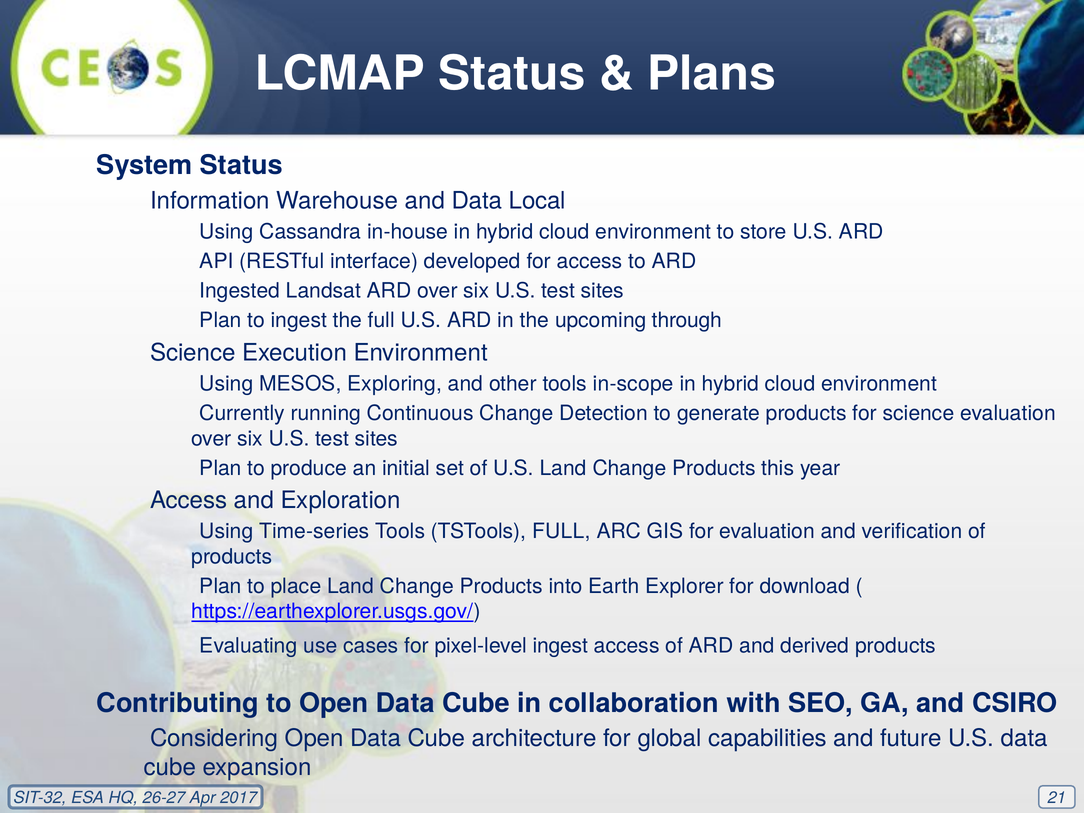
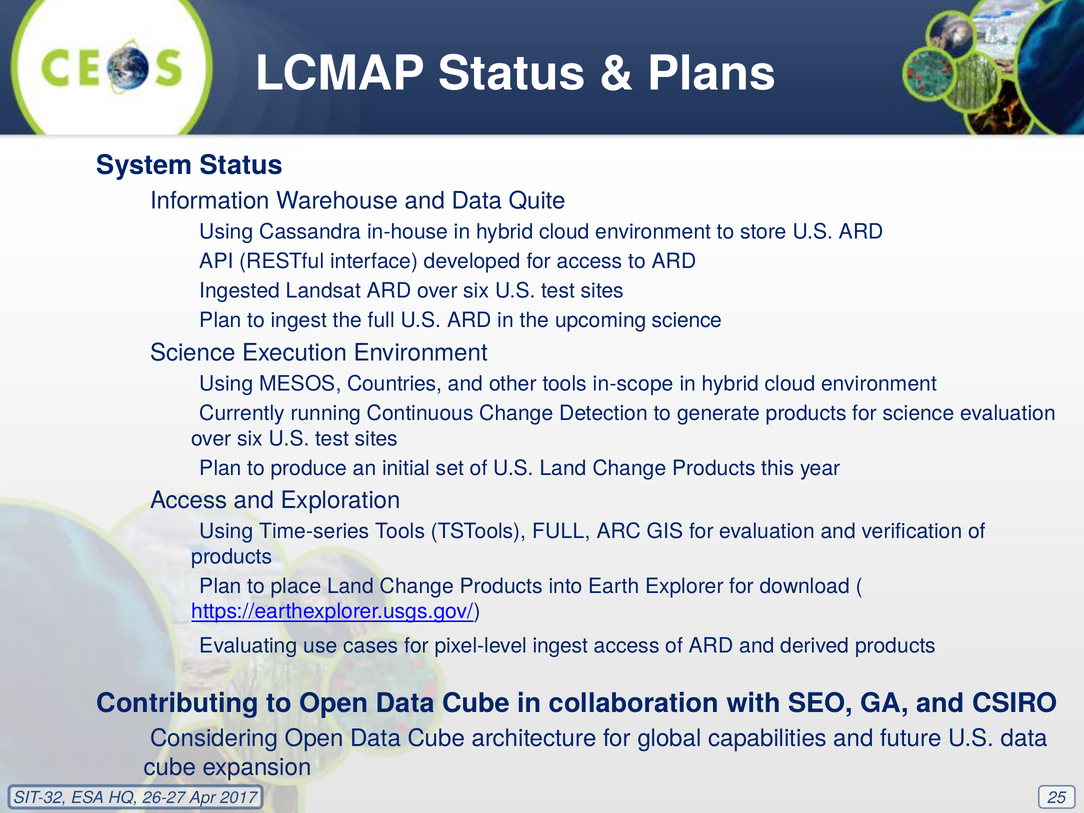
Local: Local -> Quite (537, 201)
upcoming through: through -> science (687, 320)
Exploring: Exploring -> Countries (395, 384)
21: 21 -> 25 (1057, 798)
